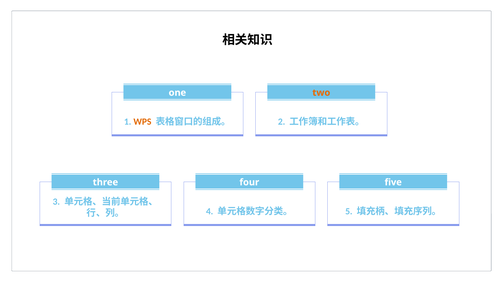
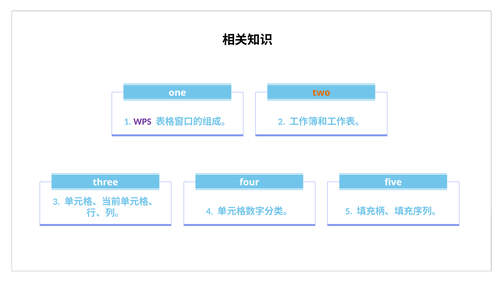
WPS colour: orange -> purple (142, 122)
